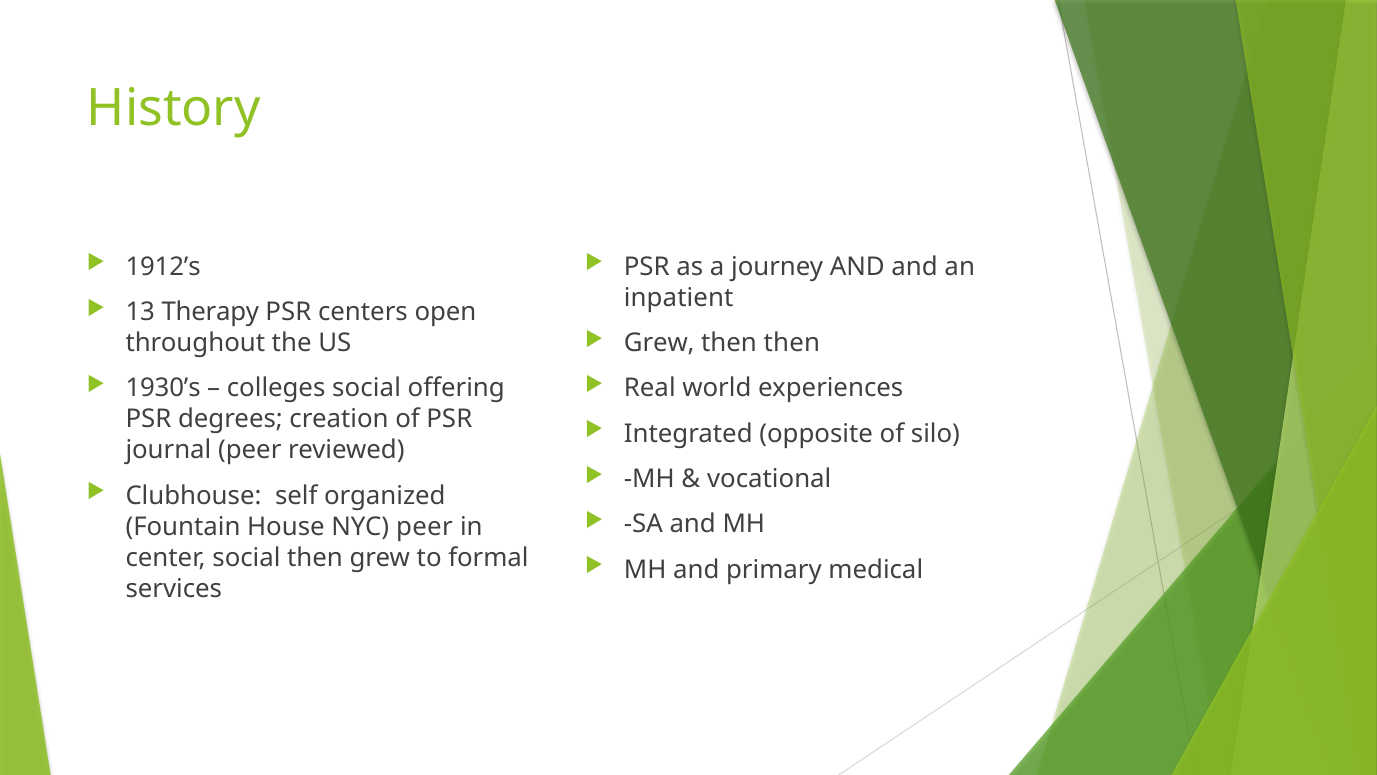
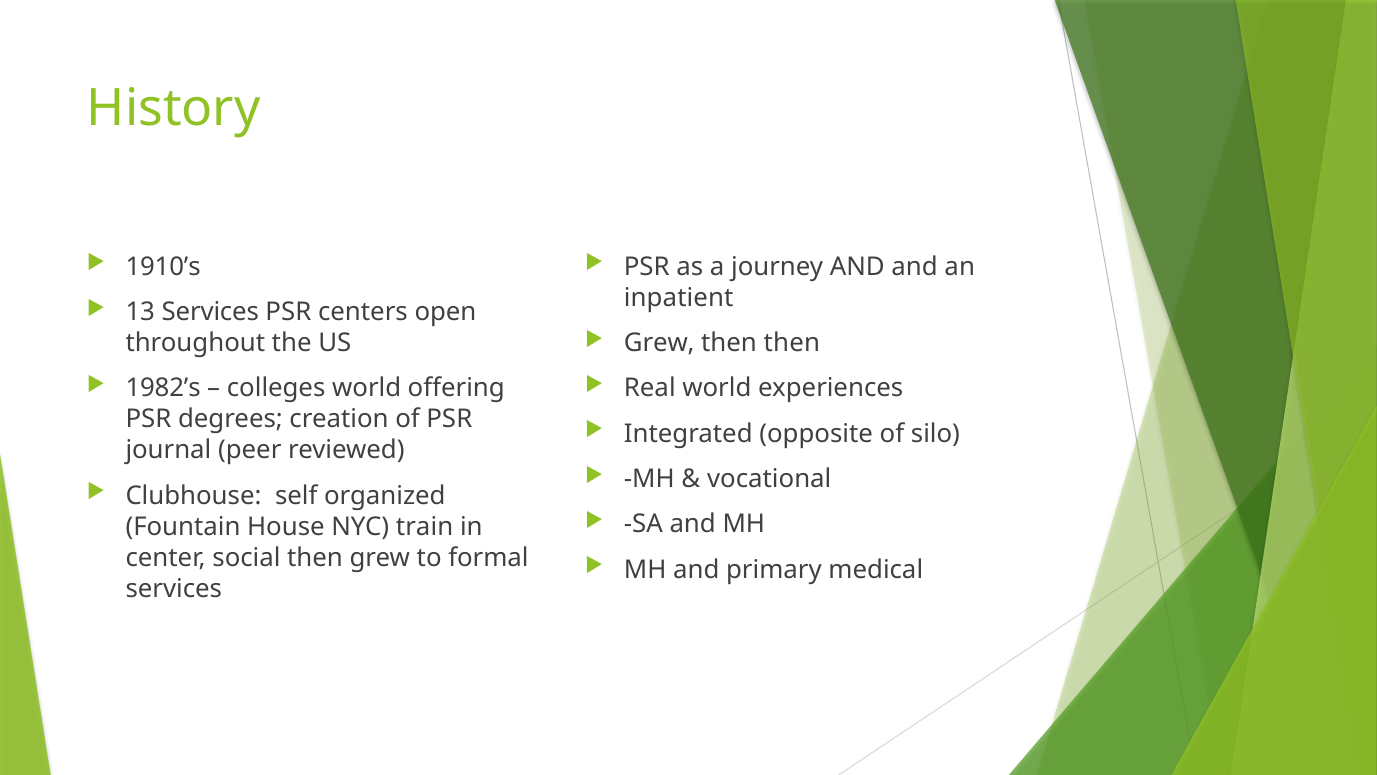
1912’s: 1912’s -> 1910’s (163, 266)
13 Therapy: Therapy -> Services (210, 312)
1930’s: 1930’s -> 1982’s (163, 388)
colleges social: social -> world (367, 388)
NYC peer: peer -> train (425, 526)
